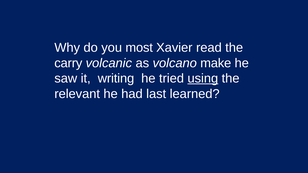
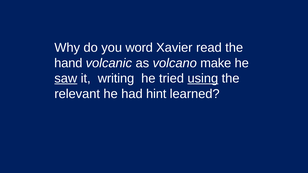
most: most -> word (139, 48)
carry: carry -> hand (68, 63)
saw underline: none -> present (66, 79)
last: last -> hint (156, 94)
